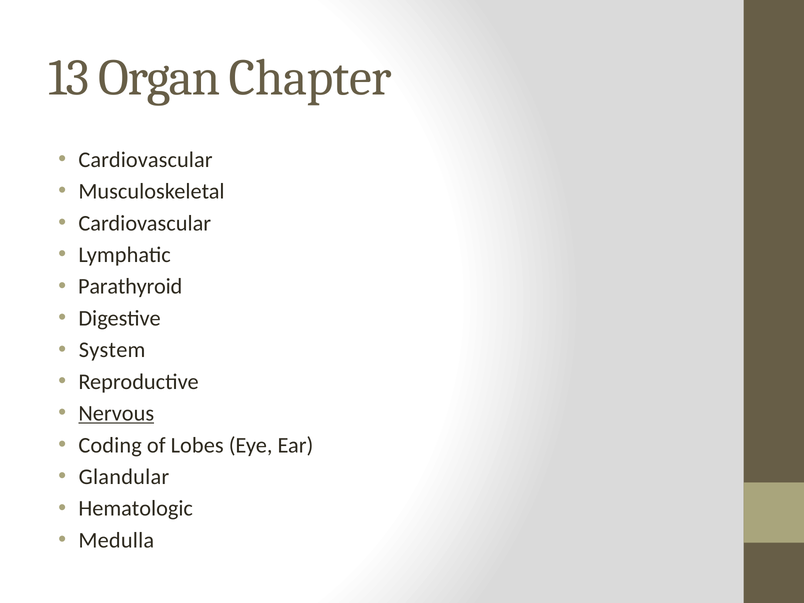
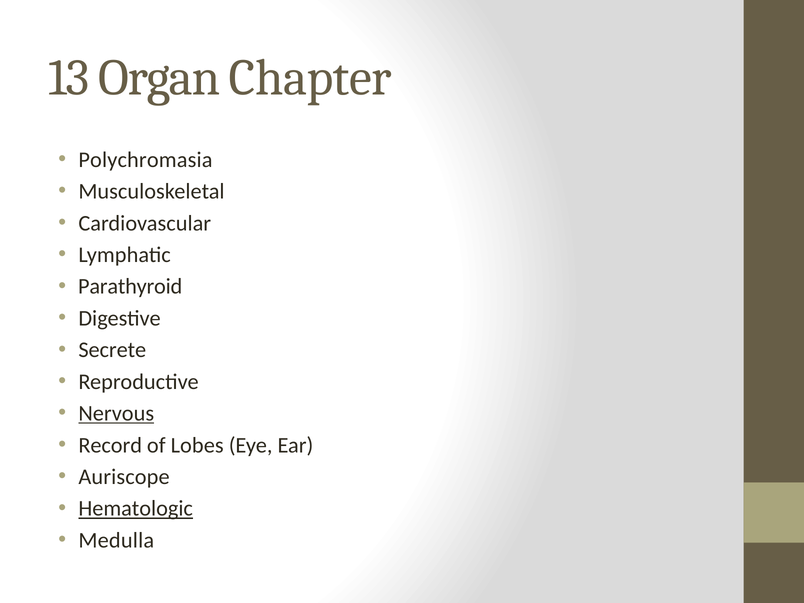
Cardiovascular: Cardiovascular -> Polychromasia (145, 160)
System: System -> Secrete (112, 350)
Coding: Coding -> Record (110, 445)
Glandular: Glandular -> Auriscope (124, 477)
Hematologic underline: none -> present (136, 509)
